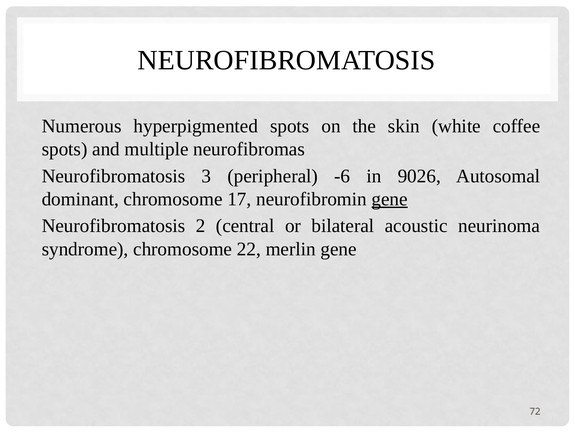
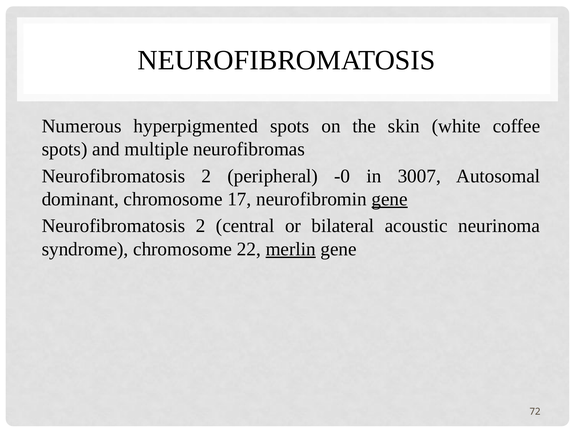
3: 3 -> 2 (206, 176)
-6: -6 -> -0 (342, 176)
9026: 9026 -> 3007 (419, 176)
merlin underline: none -> present (291, 249)
